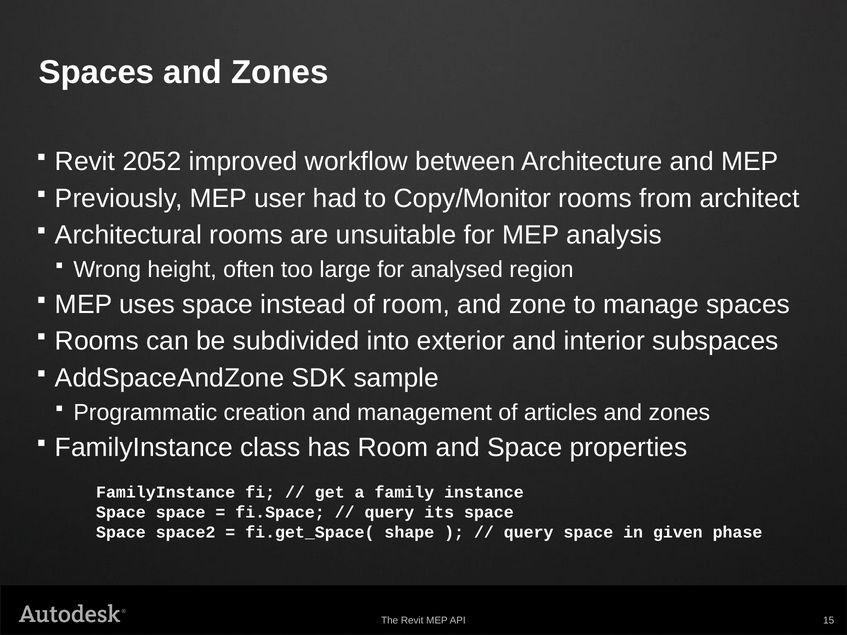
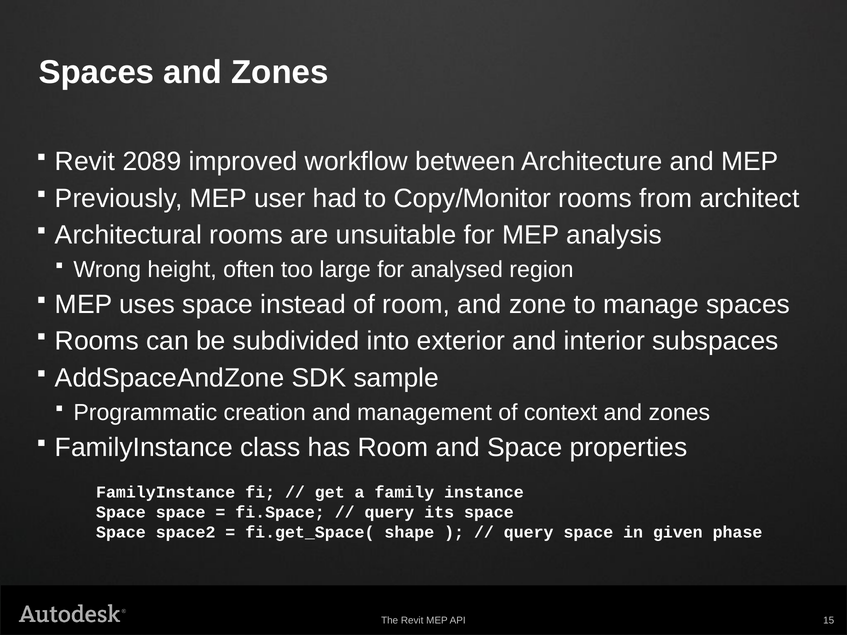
2052: 2052 -> 2089 (152, 162)
articles: articles -> context (561, 413)
